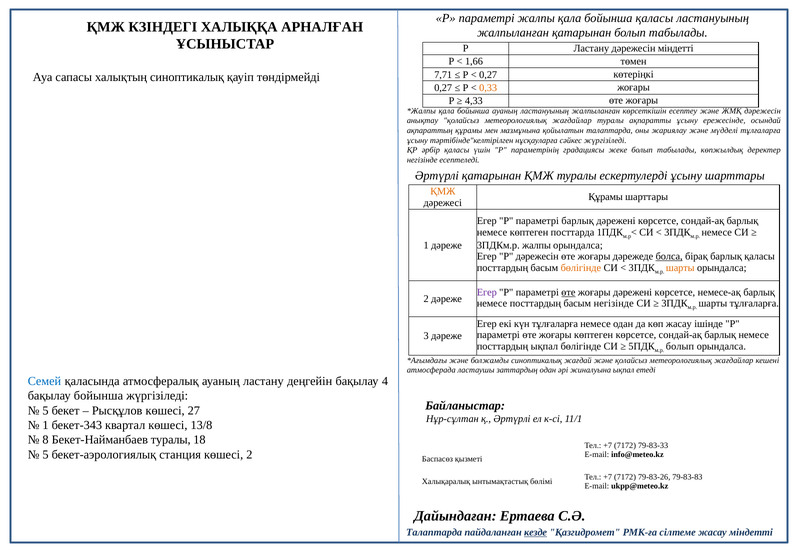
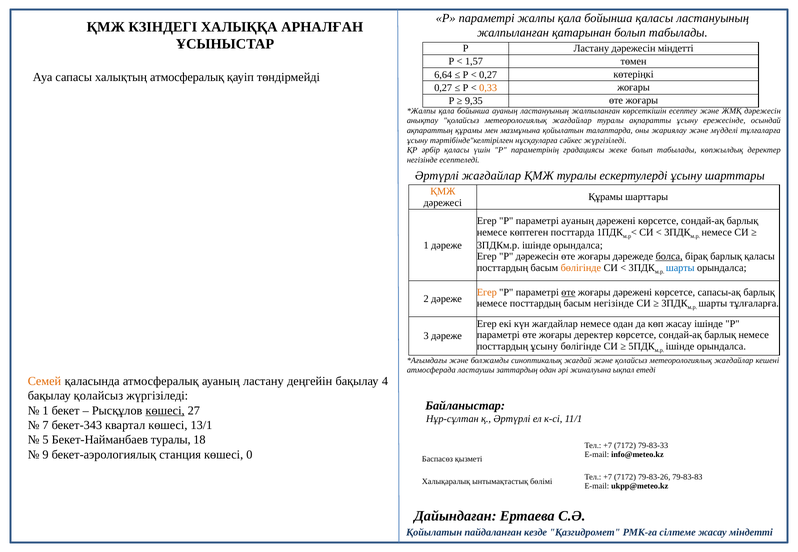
1,66: 1,66 -> 1,57 (474, 62)
7,71: 7,71 -> 6,64 (443, 75)
халықтың синоптикалық: синоптикалық -> атмосфералық (187, 77)
4,33: 4,33 -> 9,35 (474, 101)
Әртүрлі қатарынан: қатарынан -> жағдайлар (491, 176)
параметрі барлық: барлық -> ауаның (578, 221)
3ПДКм.р жалпы: жалпы -> ішінде (536, 245)
шарты colour: orange -> blue (680, 268)
Егер colour: purple -> orange (487, 293)
немесе-ақ: немесе-ақ -> сапасы-ақ (719, 293)
күн тұлғаларға: тұлғаларға -> жағдайлар (555, 324)
жоғары көптеген: көптеген -> деректер (594, 335)
посттардың ықпал: ықпал -> ұсыну (544, 347)
болып: болып -> ішінде (680, 347)
Семей colour: blue -> orange (44, 381)
бақылау бойынша: бойынша -> қолайсыз (98, 396)
5: 5 -> 1 (46, 411)
көшесі underline: none -> present (165, 411)
1: 1 -> 7 (46, 426)
13/8: 13/8 -> 13/1 (201, 426)
8: 8 -> 5 (46, 440)
5: 5 -> 9 (46, 455)
көшесі 2: 2 -> 0 (249, 455)
Талаптарда: Талаптарда -> Қойылатын (434, 533)
кезде underline: present -> none (536, 533)
